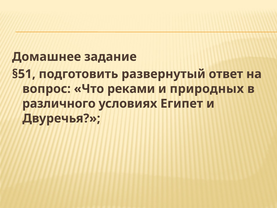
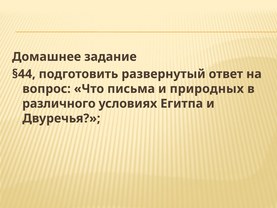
§51: §51 -> §44 (24, 74)
реками: реками -> письма (131, 89)
Египет: Египет -> Егитпа (182, 103)
